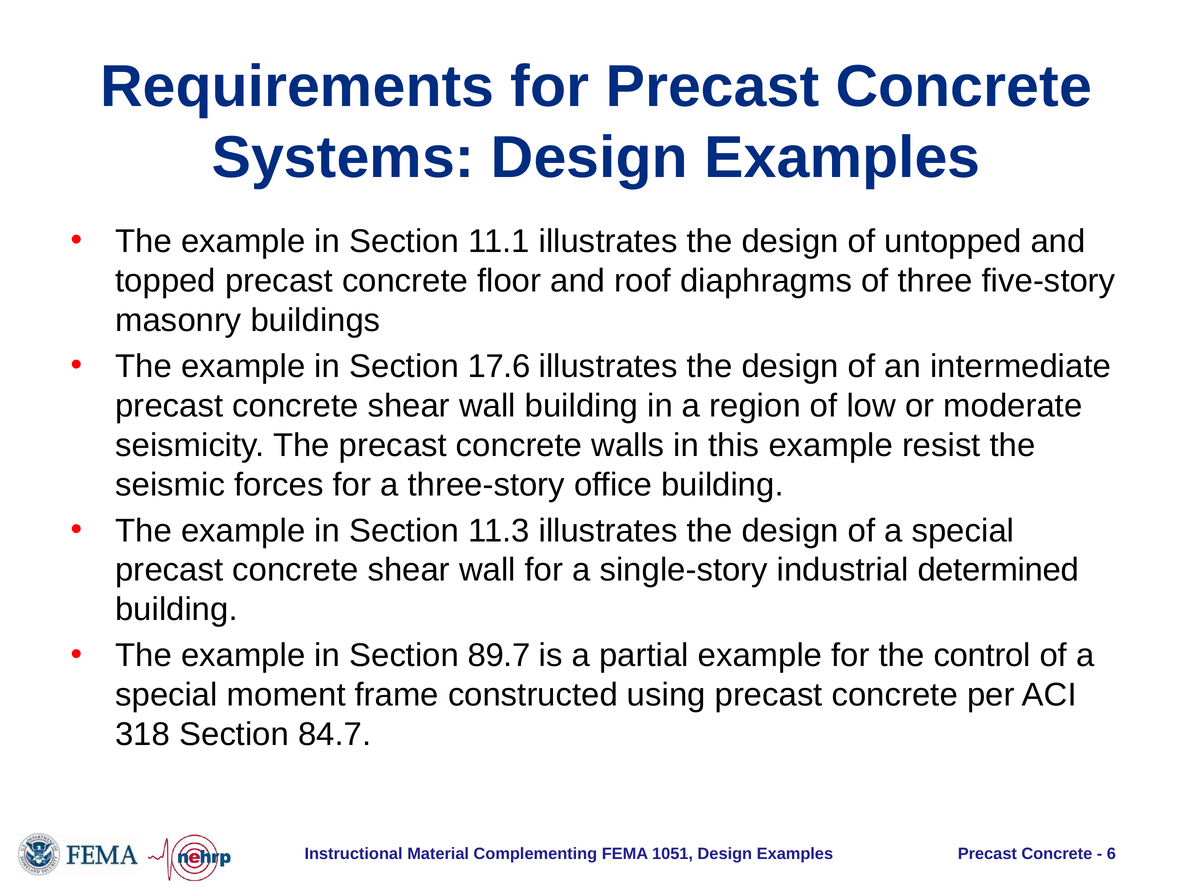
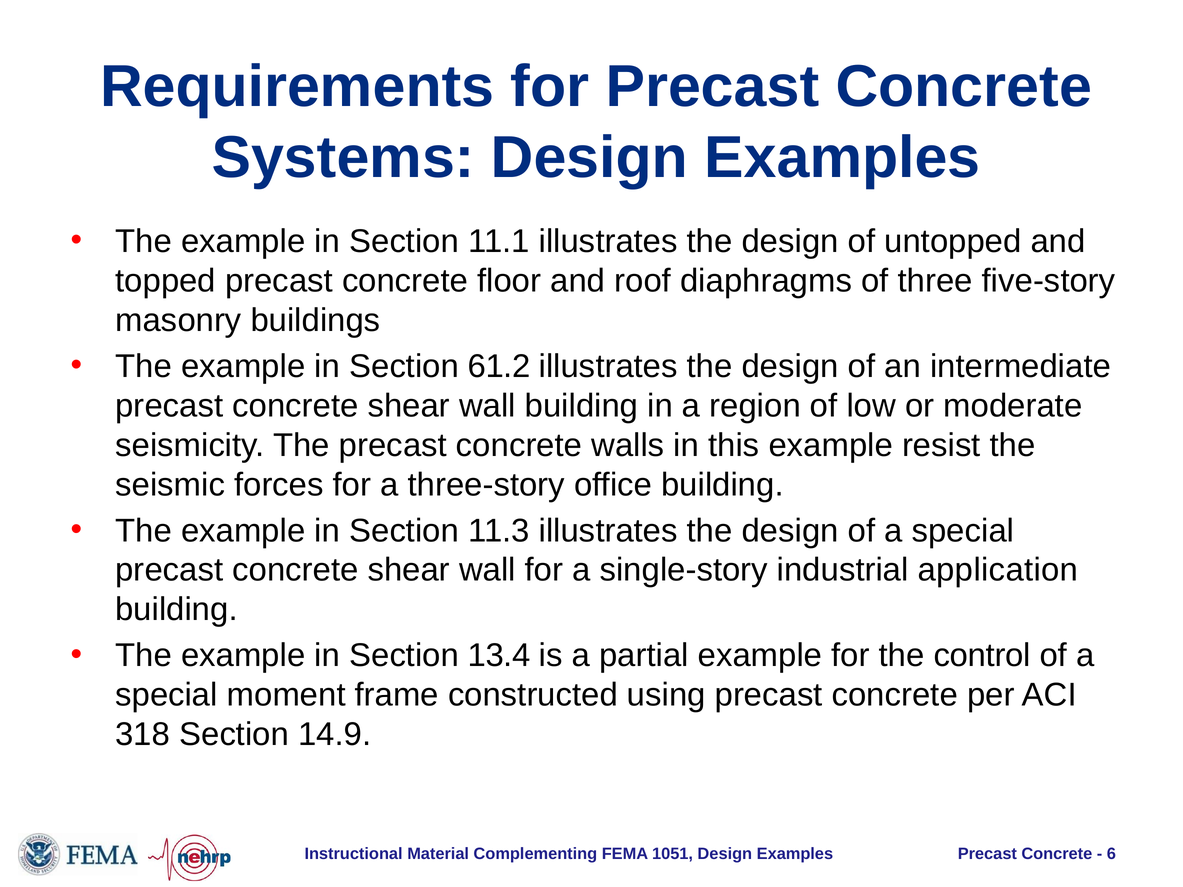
17.6: 17.6 -> 61.2 (499, 366)
determined: determined -> application (998, 570)
89.7: 89.7 -> 13.4 (499, 656)
84.7: 84.7 -> 14.9 (335, 735)
